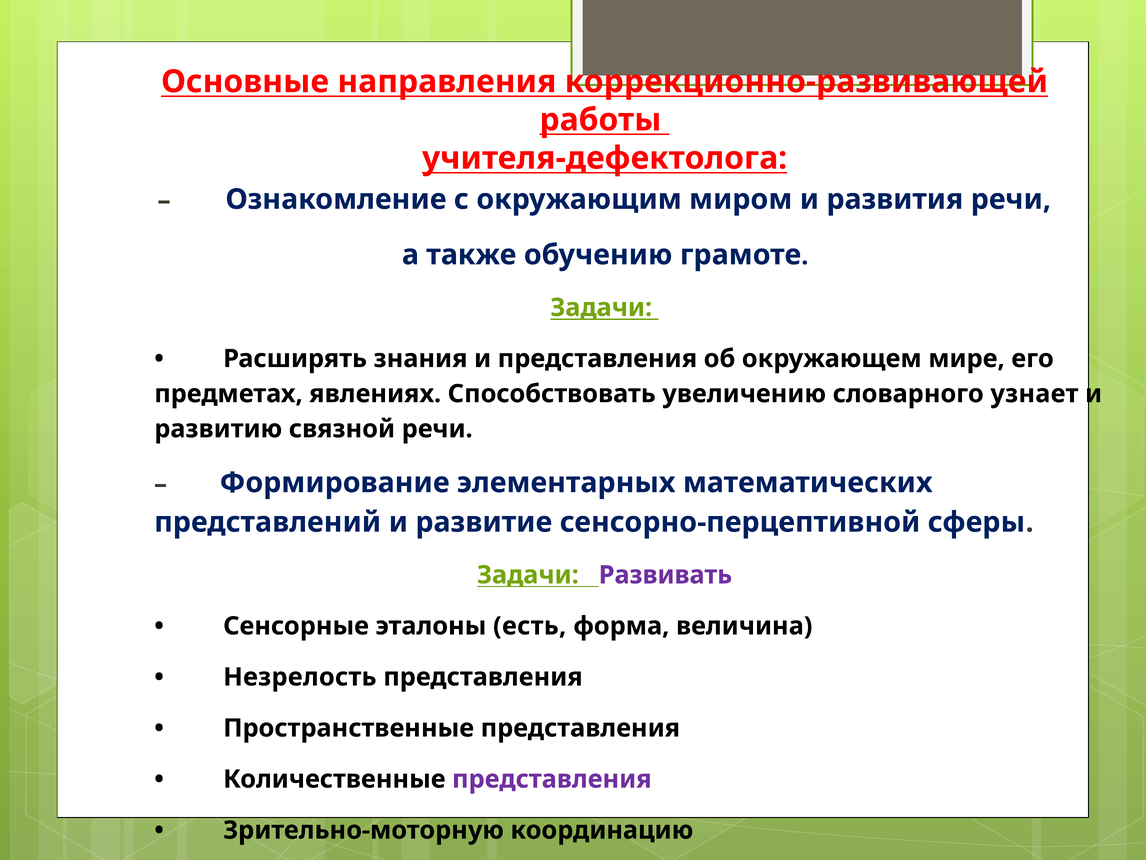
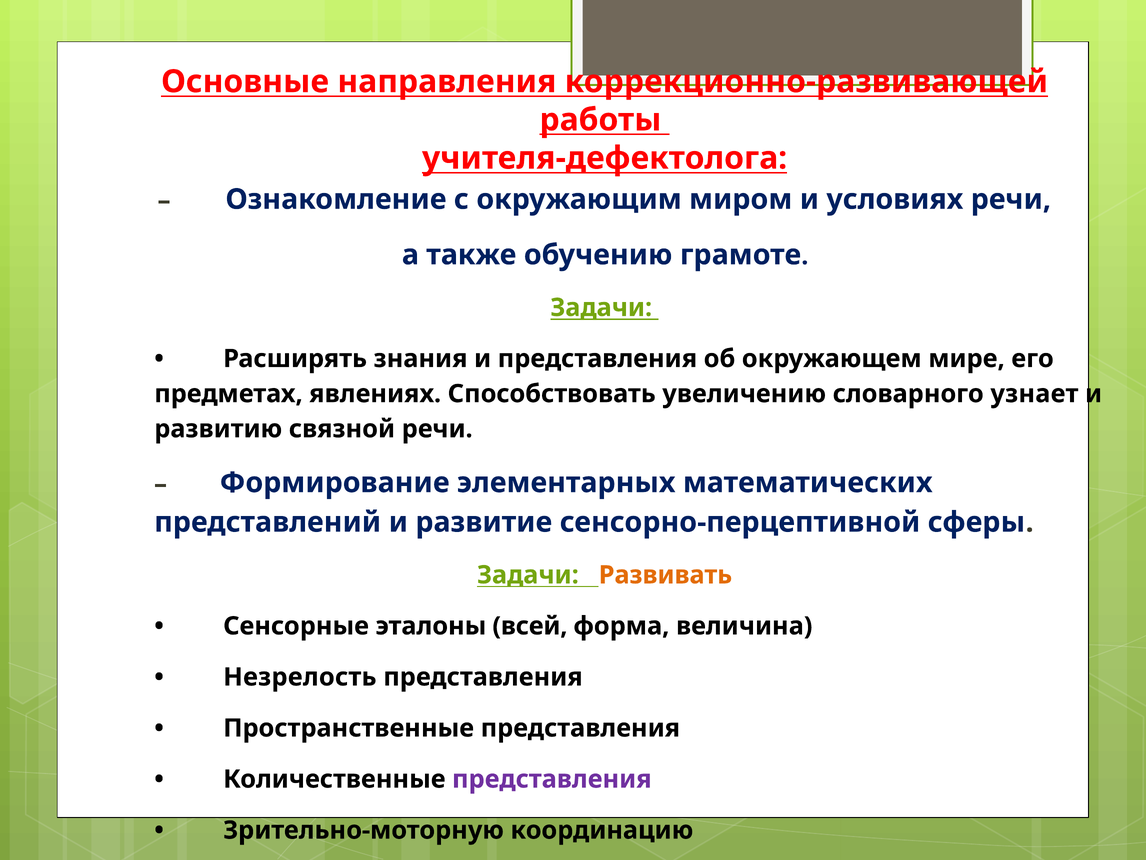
развития: развития -> условиях (895, 199)
Развивать colour: purple -> orange (665, 575)
есть: есть -> всей (530, 626)
